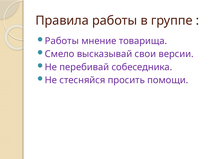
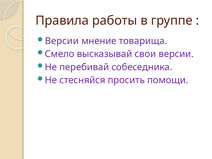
Работы: Работы -> Версии (62, 41)
